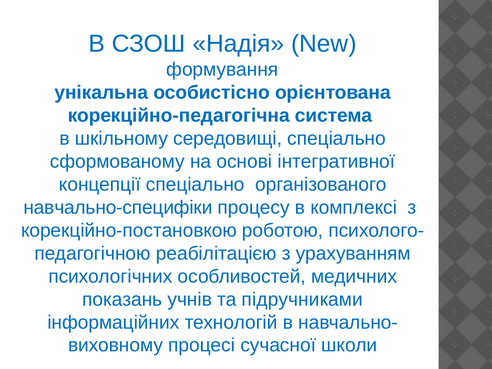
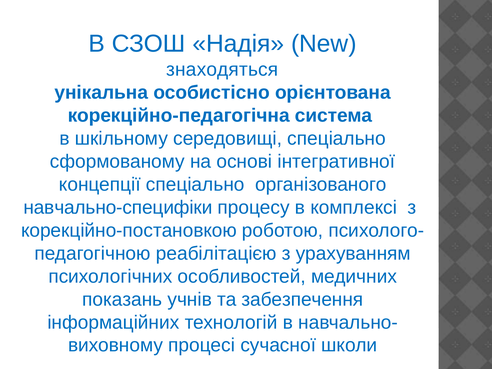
формування: формування -> знаходяться (222, 70)
підручниками: підручниками -> забезпечення (302, 299)
